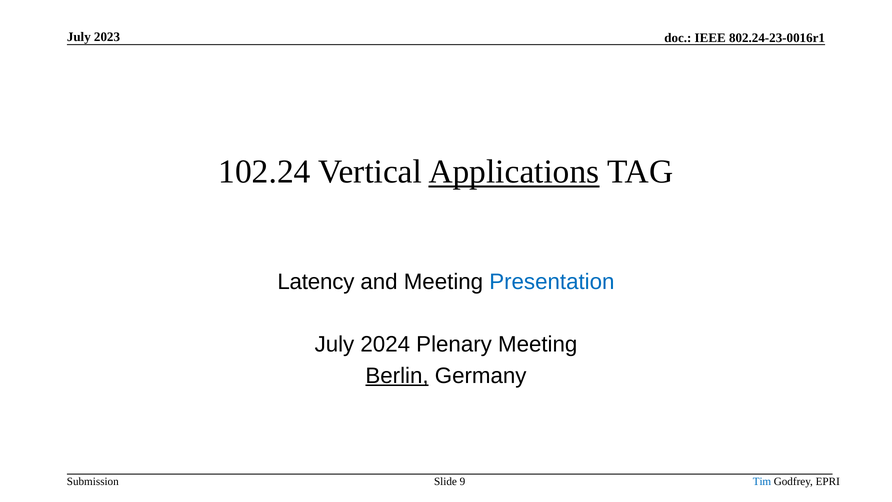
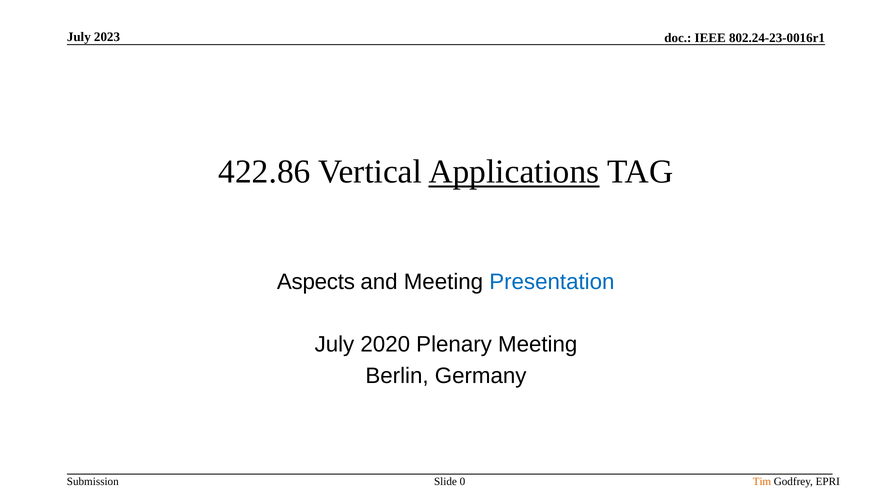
102.24: 102.24 -> 422.86 (264, 172)
Latency: Latency -> Aspects (316, 282)
2024: 2024 -> 2020 (385, 344)
Berlin underline: present -> none (397, 375)
9: 9 -> 0 (463, 481)
Tim colour: blue -> orange (762, 481)
